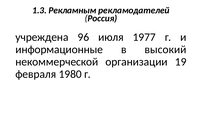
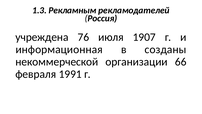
96: 96 -> 76 (83, 37)
1977: 1977 -> 1907 (144, 37)
информационные: информационные -> информационная (59, 49)
высокий: высокий -> созданы (165, 49)
19: 19 -> 66 (181, 62)
1980: 1980 -> 1991 (70, 74)
